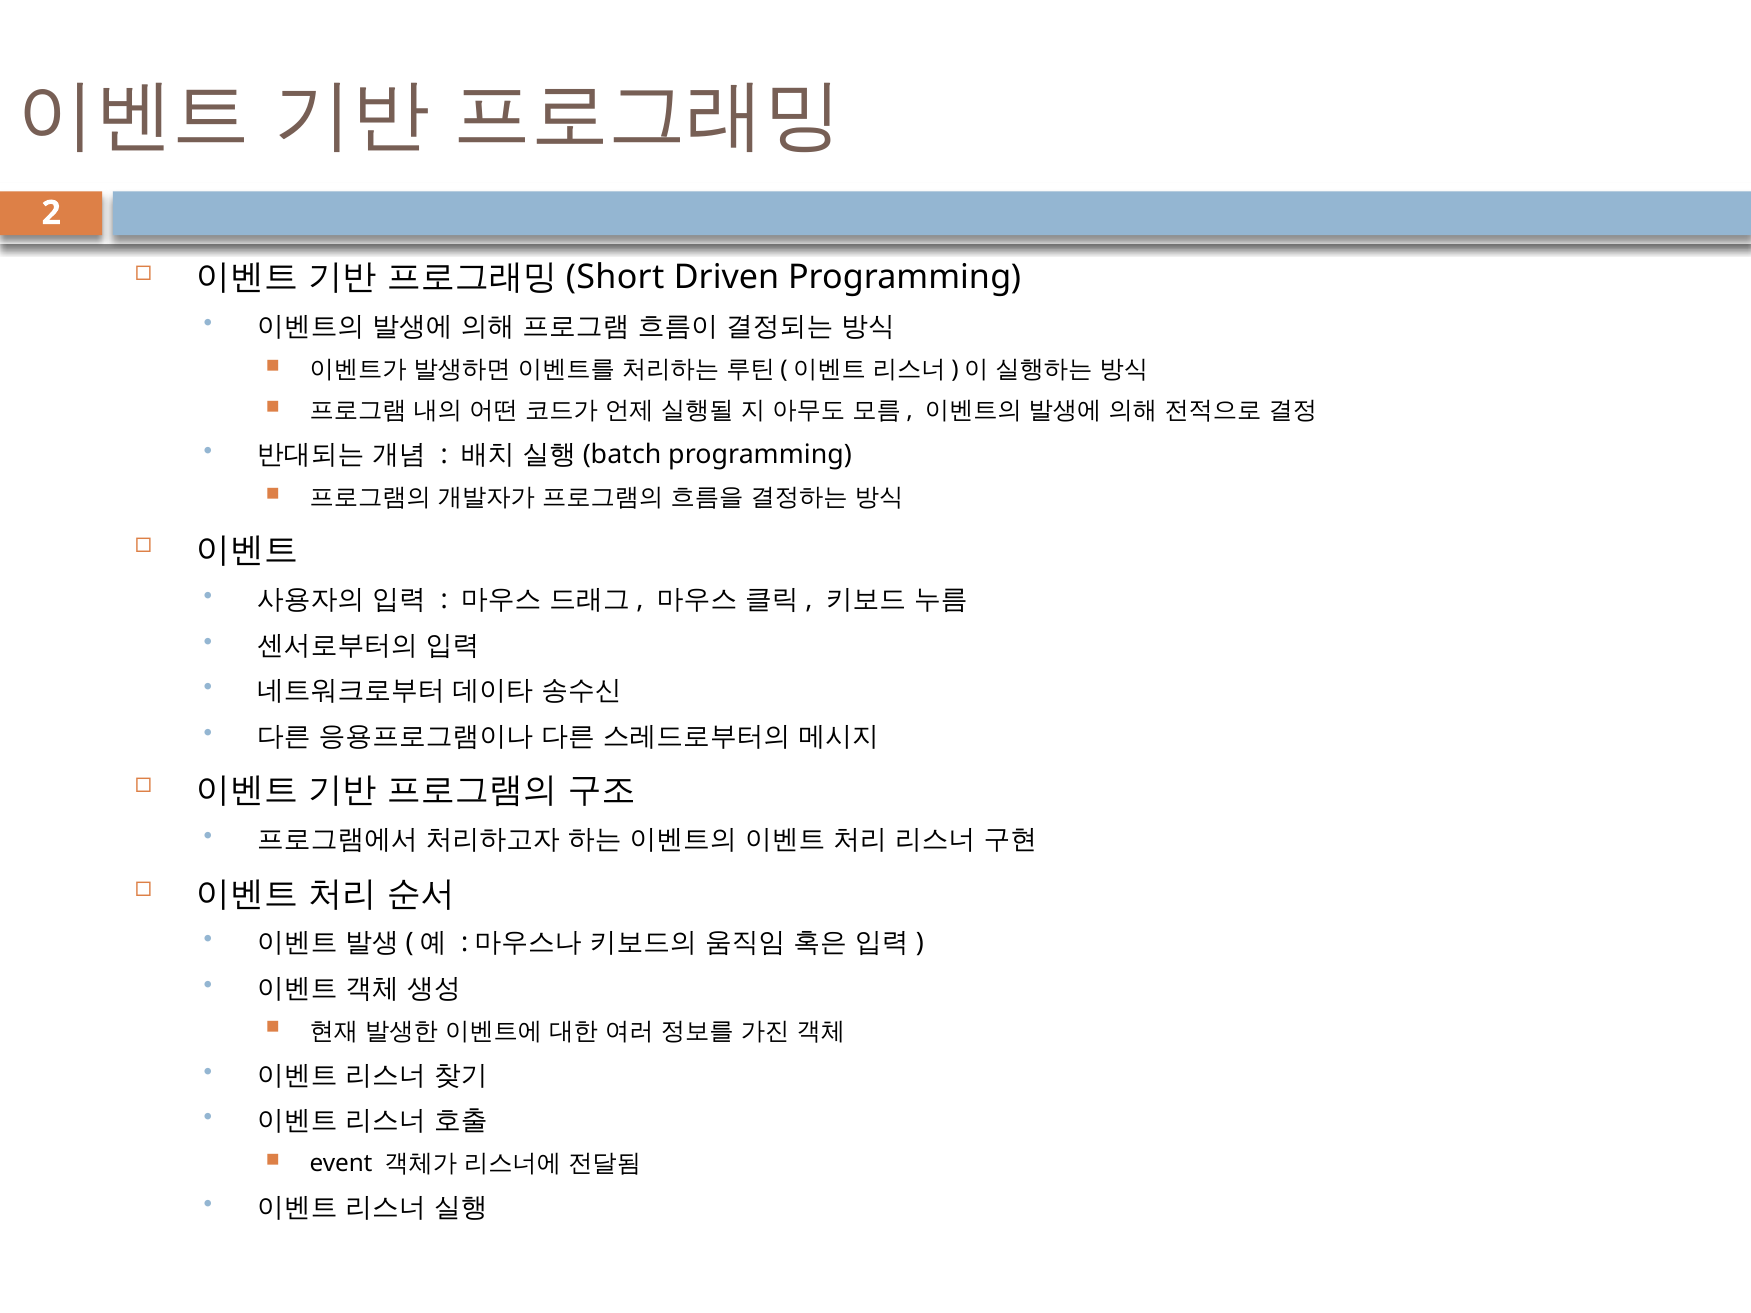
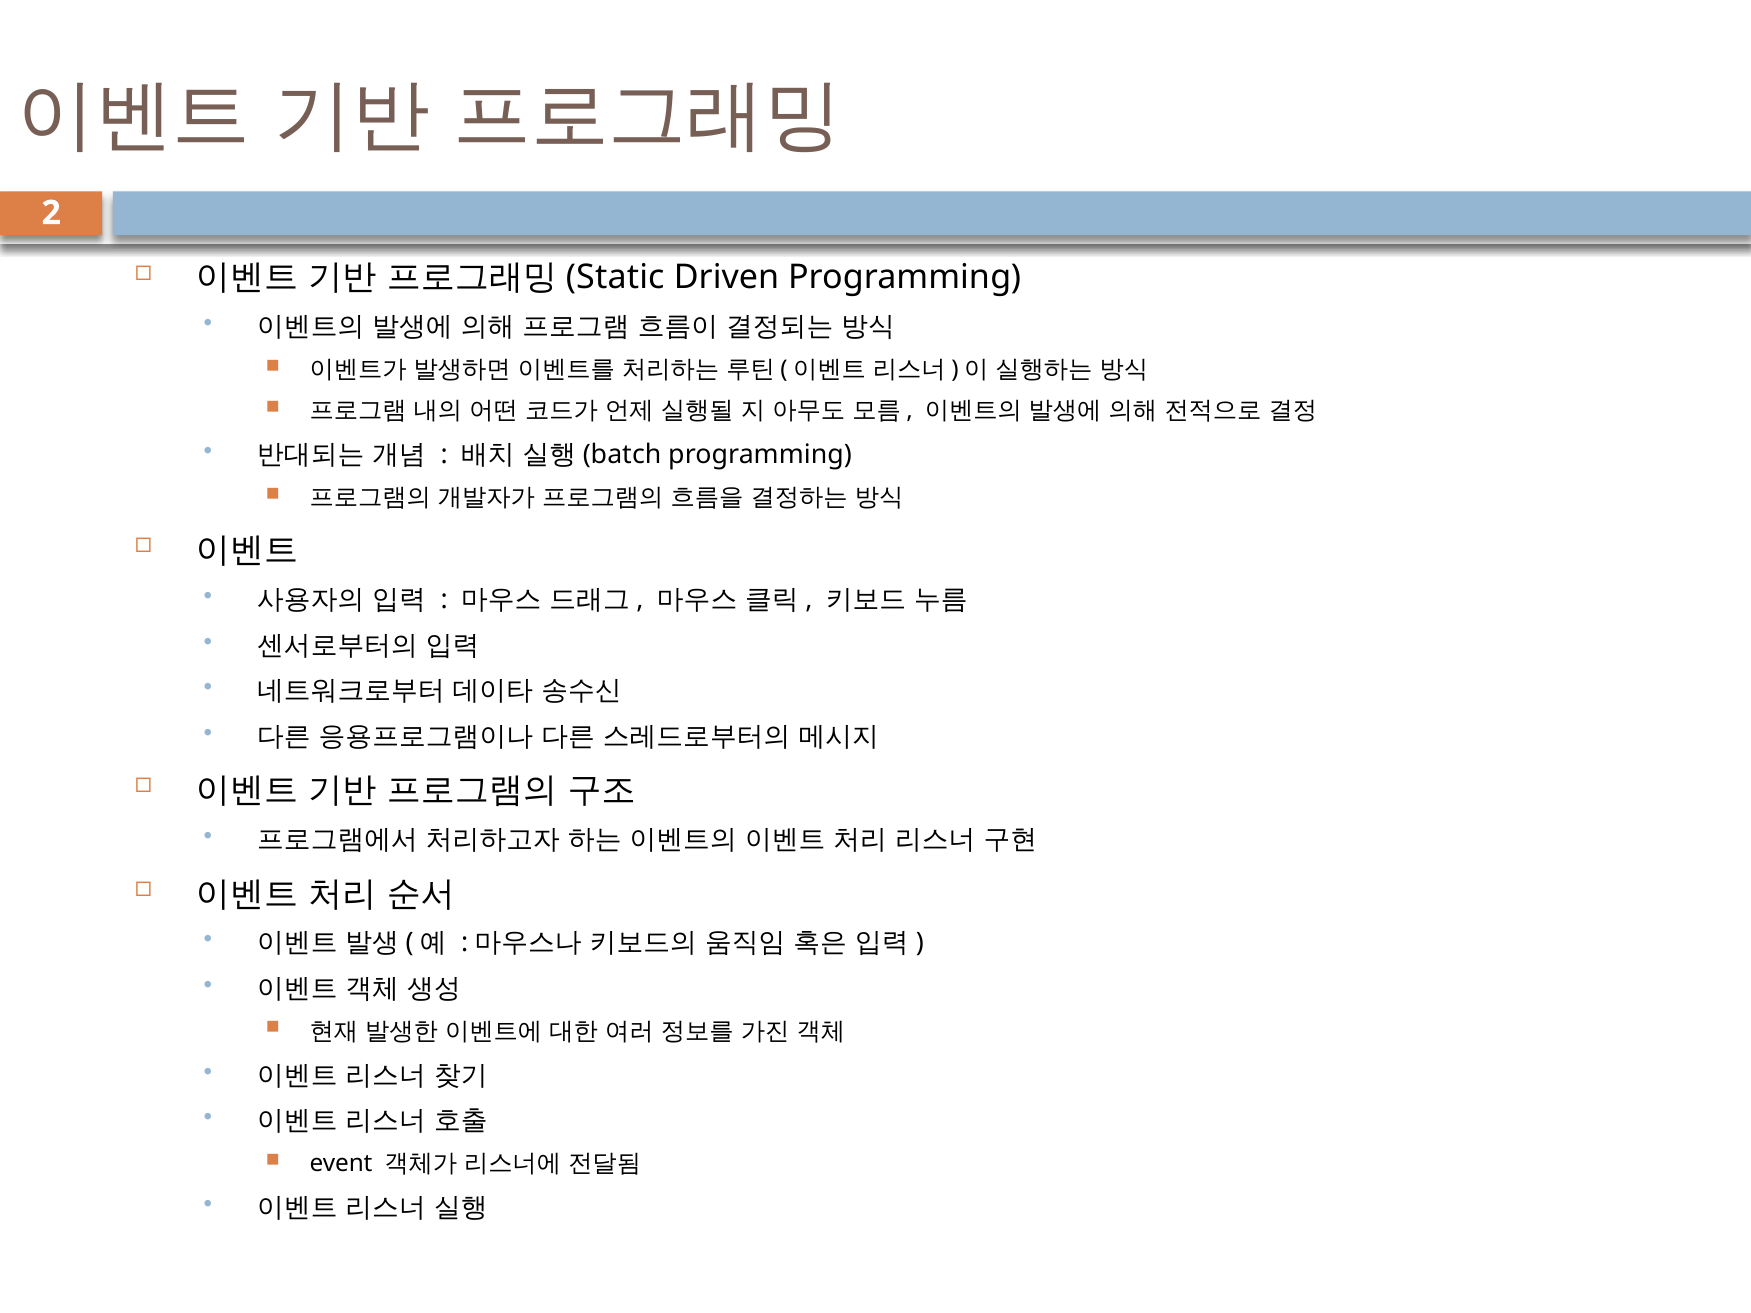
Short: Short -> Static (615, 278)
